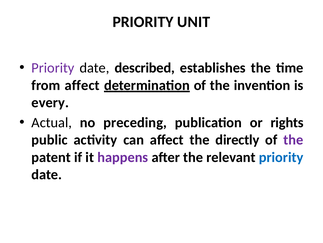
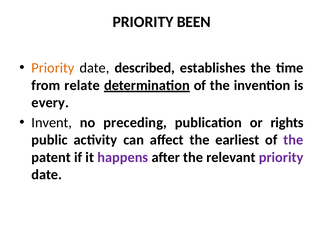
UNIT: UNIT -> BEEN (194, 22)
Priority colour: purple -> orange (53, 68)
from affect: affect -> relate (82, 85)
Actual: Actual -> Invent (52, 122)
directly: directly -> earliest (237, 140)
priority colour: blue -> purple (281, 157)
